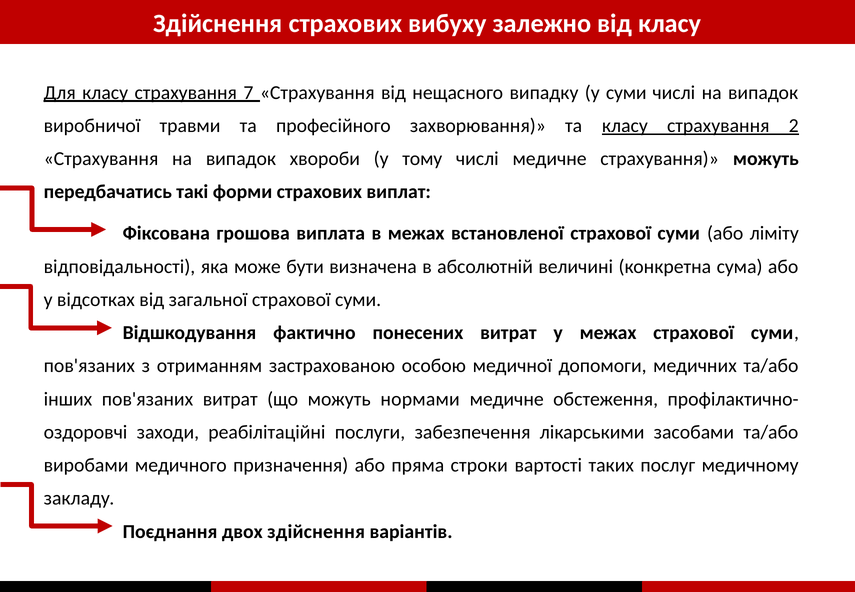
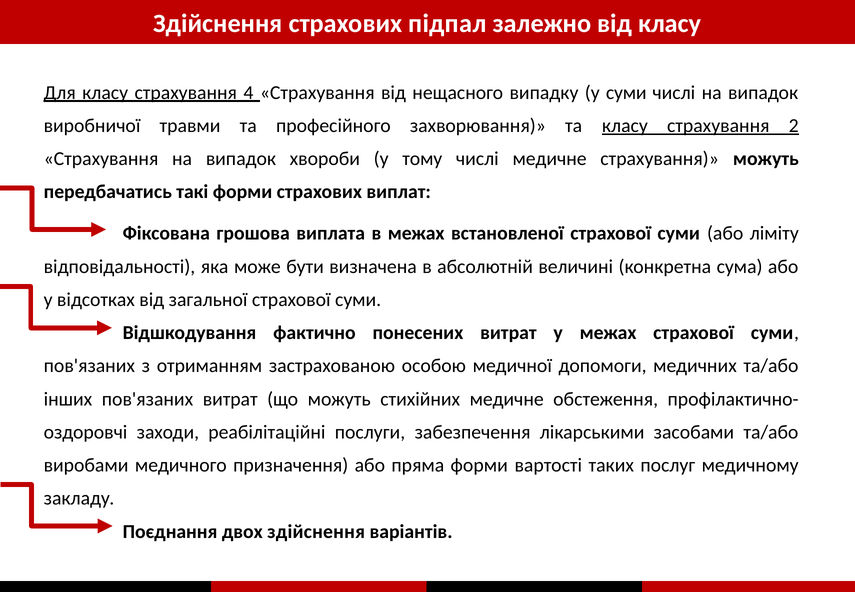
вибуху: вибуху -> підпал (447, 23)
7: 7 -> 4 (248, 93)
нормами: нормами -> стихійних (420, 399)
пряма строки: строки -> форми (479, 465)
